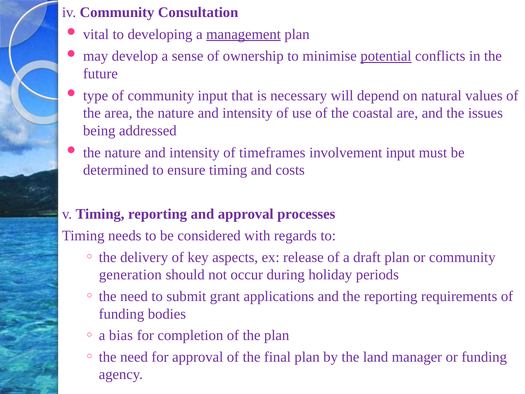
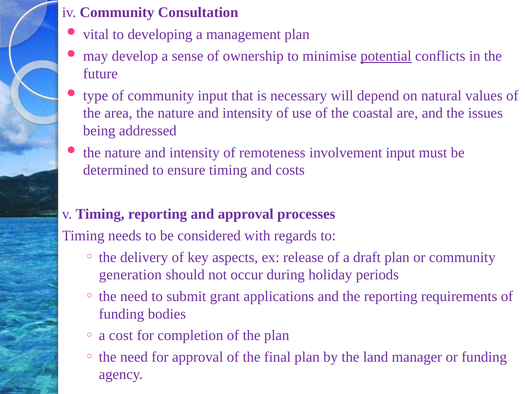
management underline: present -> none (243, 34)
timeframes: timeframes -> remoteness (272, 152)
bias: bias -> cost (121, 335)
